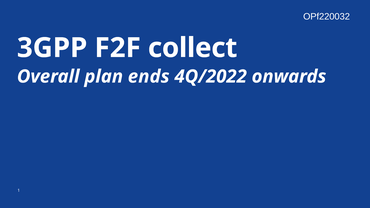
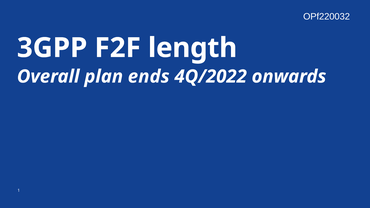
collect: collect -> length (193, 48)
